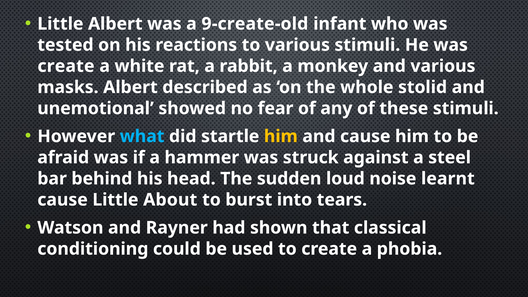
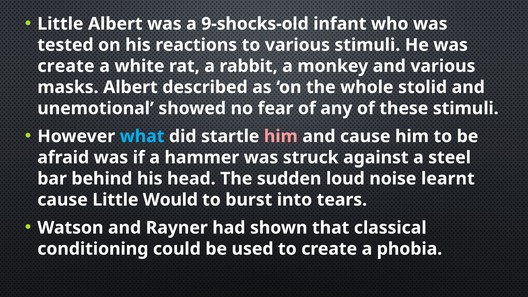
9-create-old: 9-create-old -> 9-shocks-old (255, 24)
him colour: yellow -> pink (281, 136)
About: About -> Would (170, 200)
